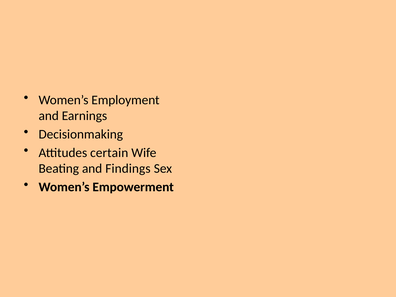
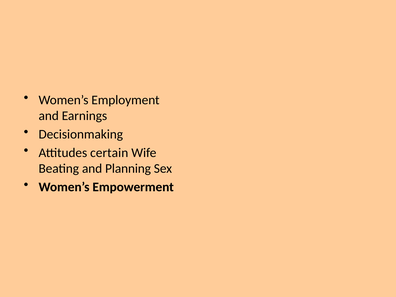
Findings: Findings -> Planning (128, 169)
